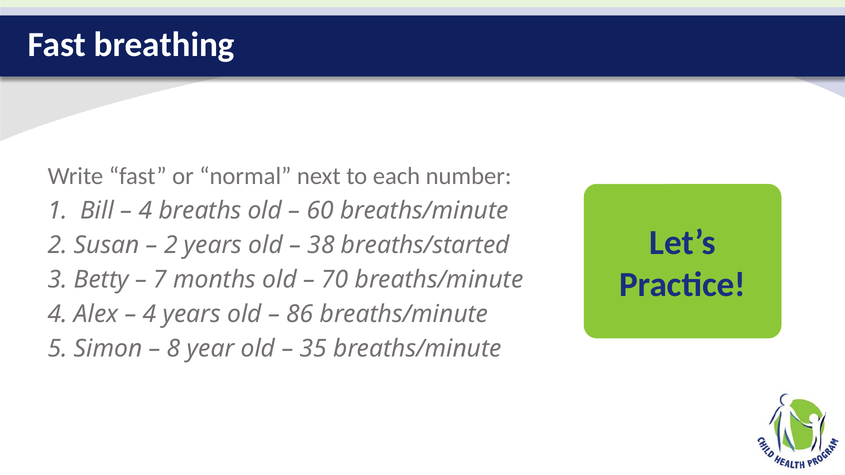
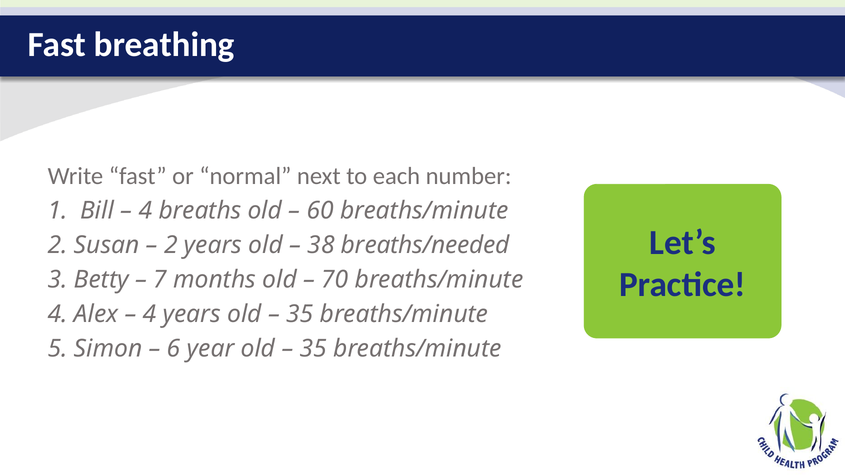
breaths/started: breaths/started -> breaths/needed (425, 245)
86: 86 -> 35 (300, 314)
8: 8 -> 6 (174, 349)
